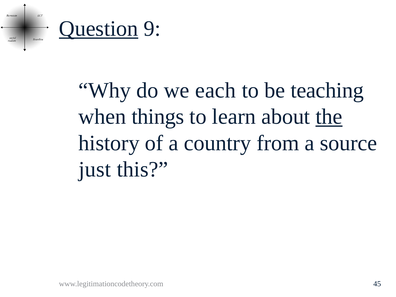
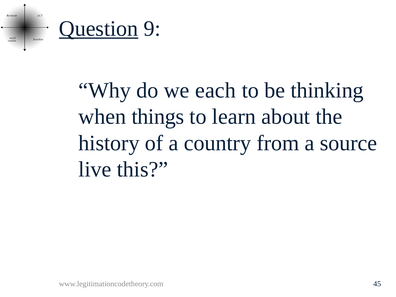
teaching: teaching -> thinking (327, 90)
the underline: present -> none (329, 117)
just: just -> live (95, 169)
